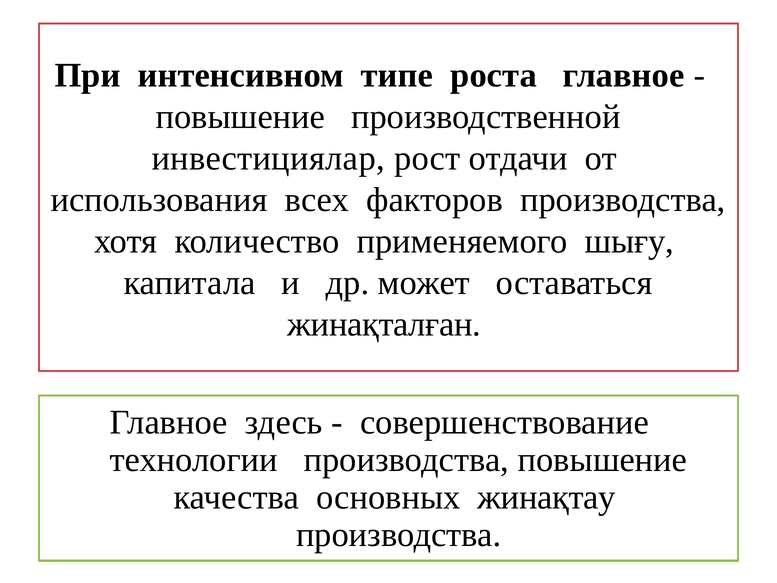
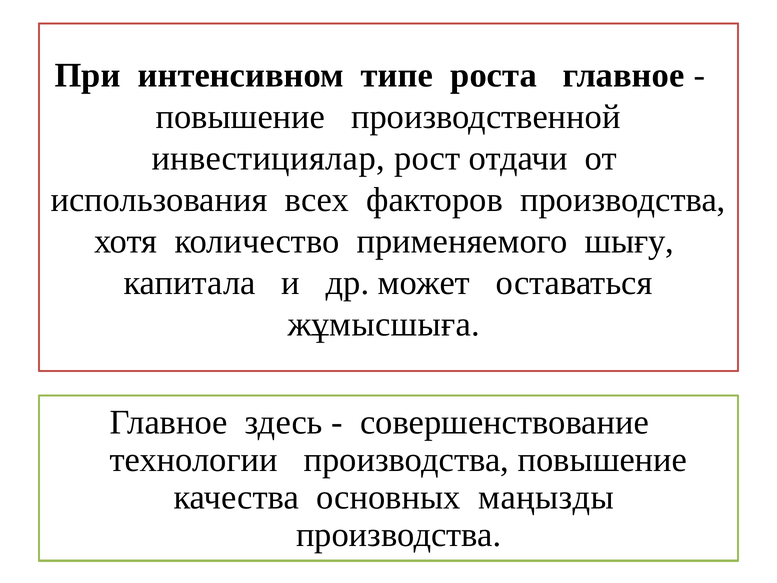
жинақталған: жинақталған -> жұмысшыға (384, 324)
жинақтау: жинақтау -> маңызды (546, 497)
